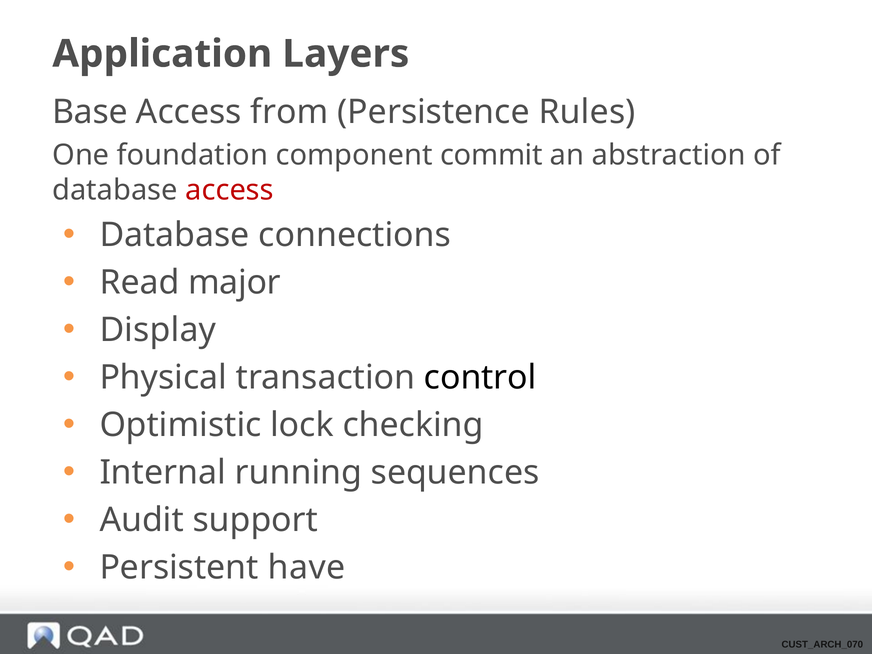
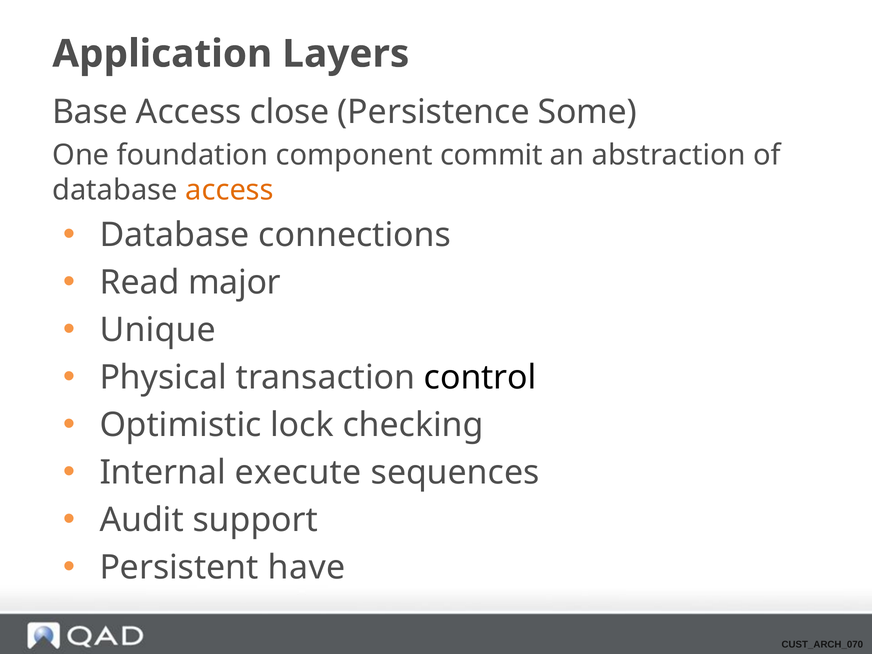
from: from -> close (290, 112)
Rules: Rules -> Some (587, 112)
access colour: red -> orange (230, 190)
Display: Display -> Unique (158, 330)
running: running -> execute (298, 473)
